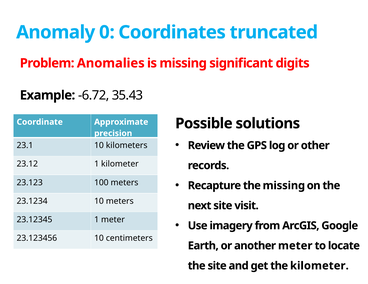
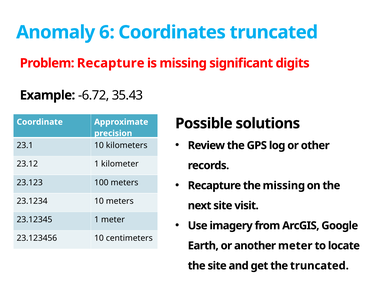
0: 0 -> 6 (107, 32)
Problem Anomalies: Anomalies -> Recapture (111, 63)
the kilometer: kilometer -> truncated (319, 266)
